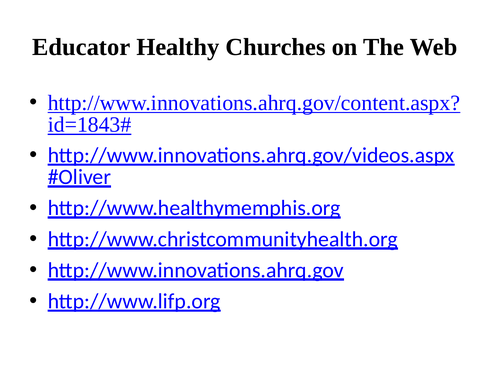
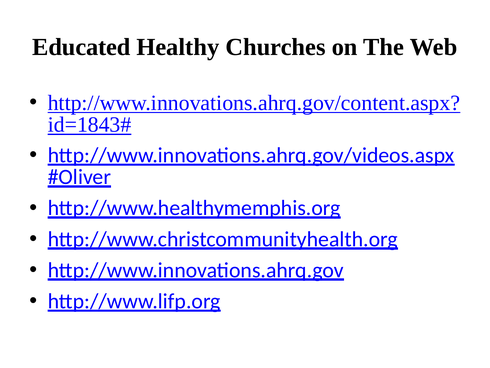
Educator: Educator -> Educated (81, 47)
